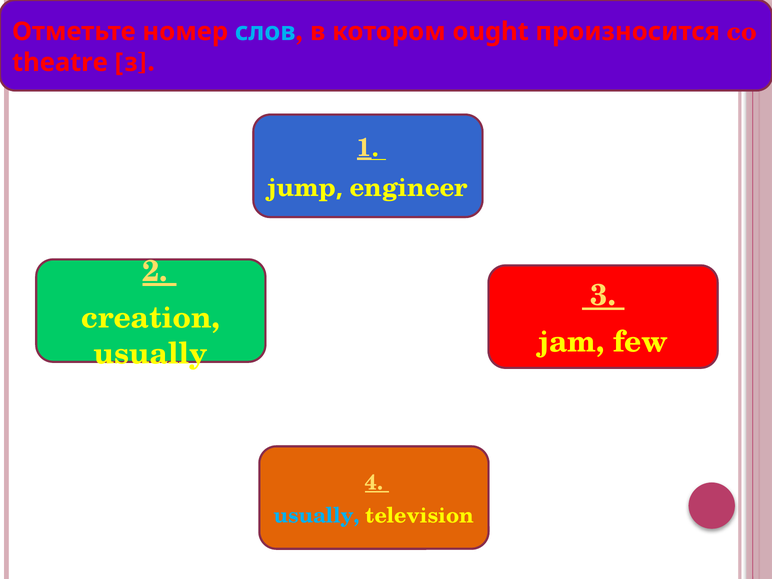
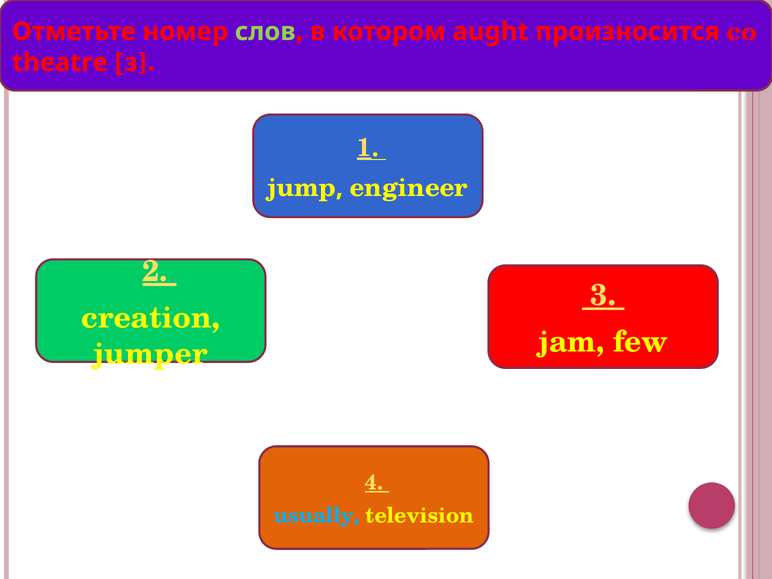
слов colour: light blue -> light green (265, 32)
ought: ought -> aught (490, 32)
usually: usually -> jumper (151, 354)
